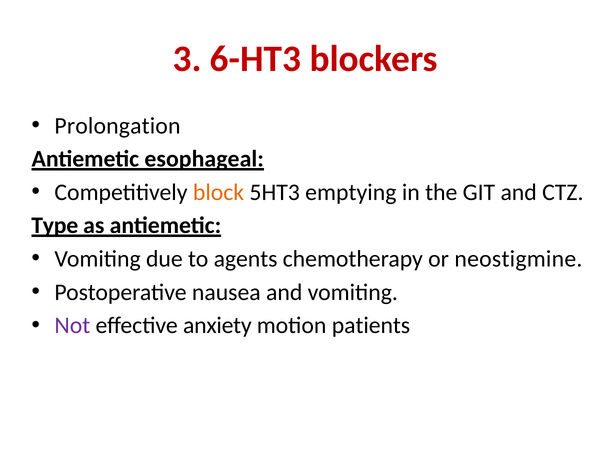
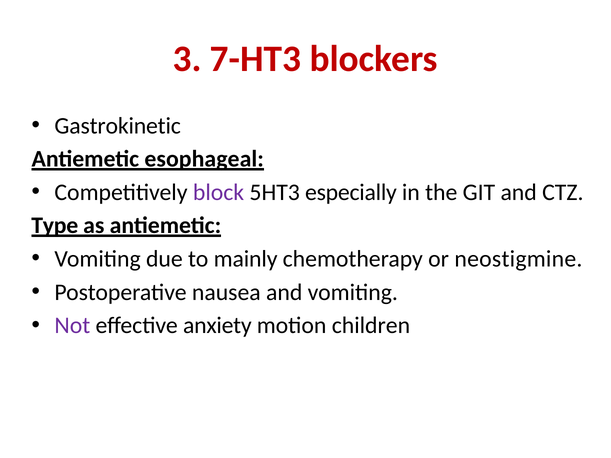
6-HT3: 6-HT3 -> 7-HT3 (256, 59)
Prolongation: Prolongation -> Gastrokinetic (118, 126)
block colour: orange -> purple (219, 192)
emptying: emptying -> especially (351, 192)
agents: agents -> mainly (246, 259)
patients: patients -> children (371, 326)
